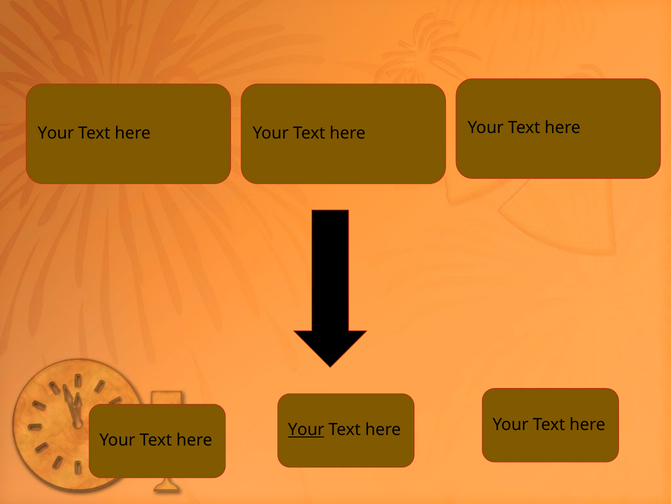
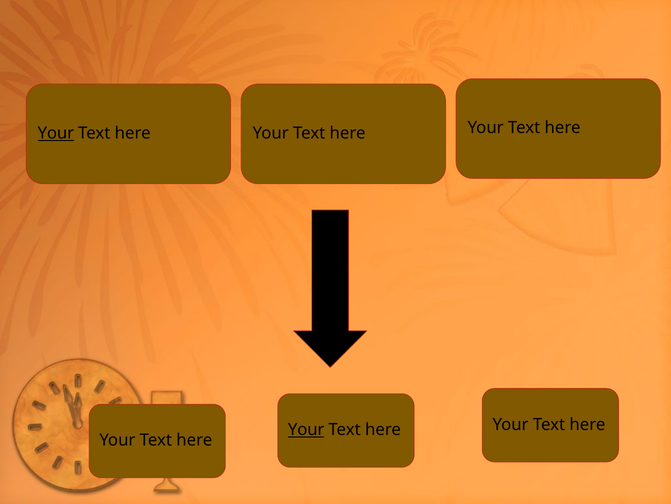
Your underline: none -> present (56, 133)
